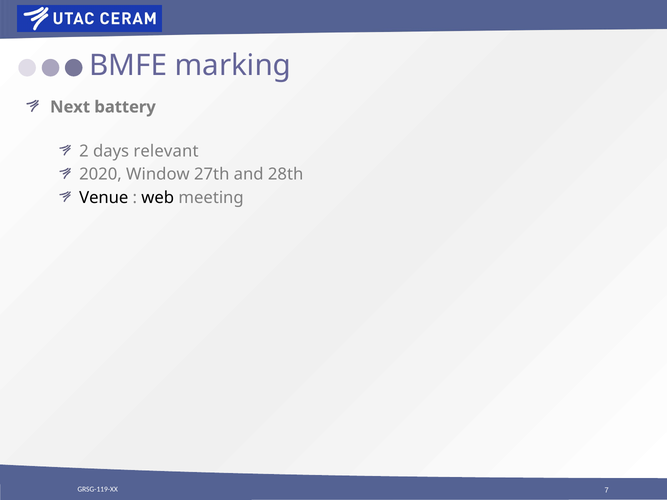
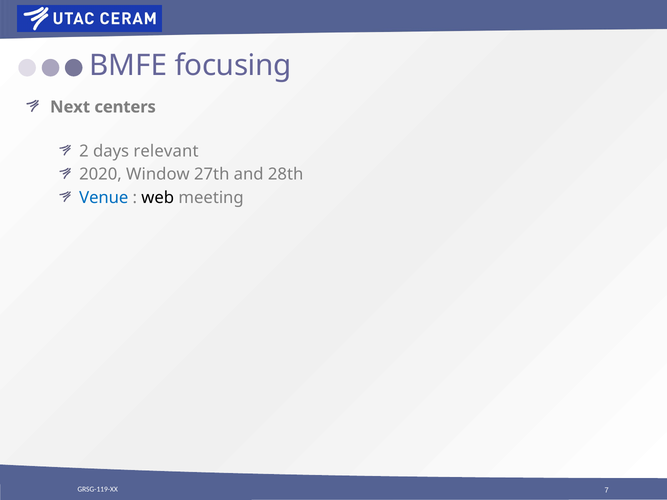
marking: marking -> focusing (233, 66)
battery: battery -> centers (125, 107)
Venue colour: black -> blue (104, 198)
